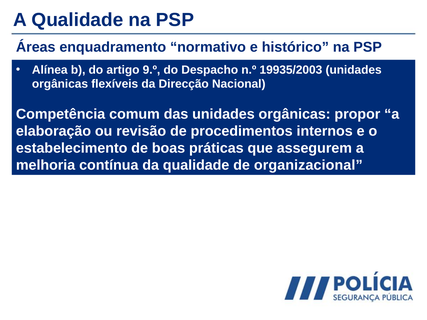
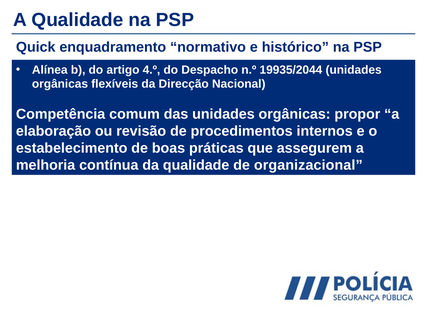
Áreas: Áreas -> Quick (36, 47)
9.º: 9.º -> 4.º (151, 70)
19935/2003: 19935/2003 -> 19935/2044 (291, 70)
